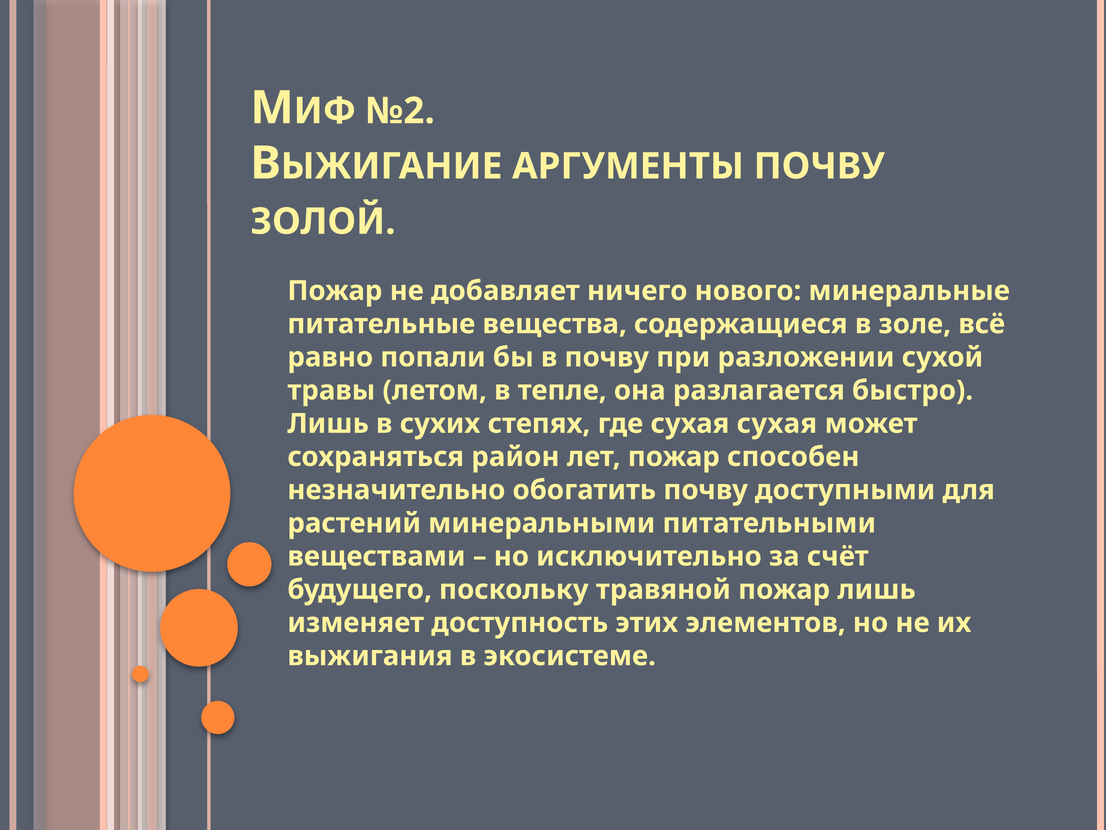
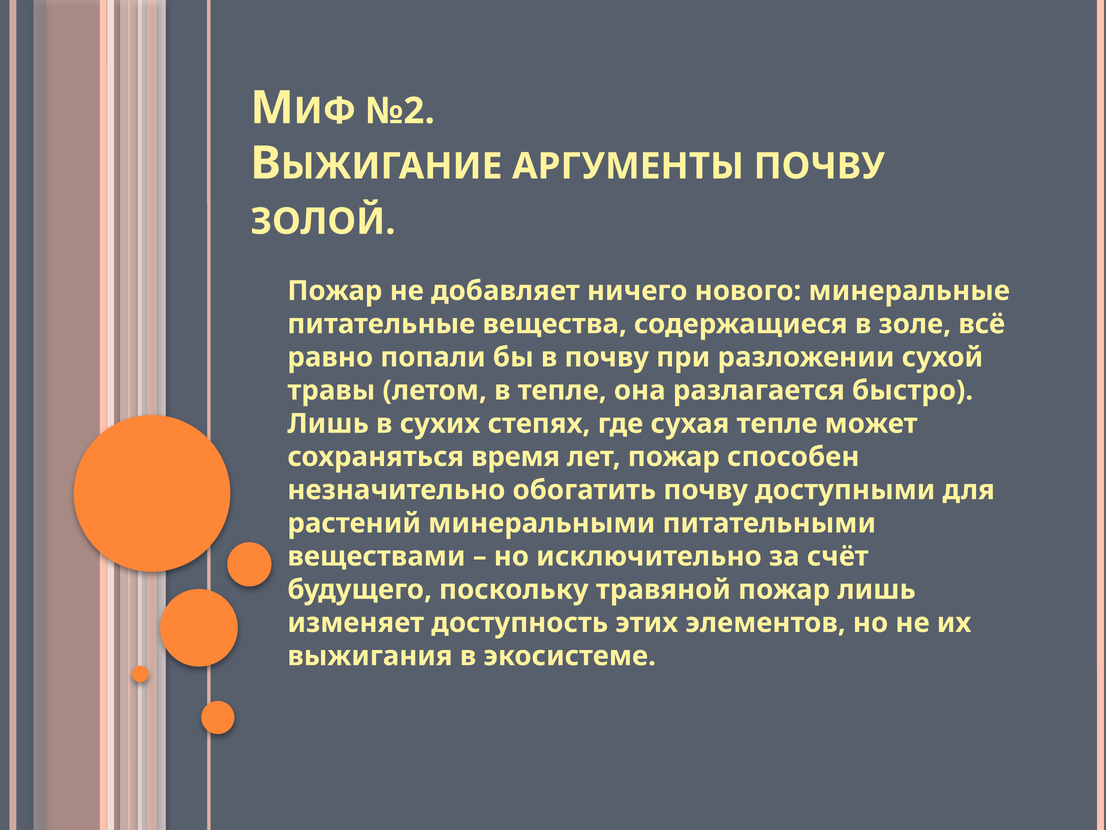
сухая сухая: сухая -> тепле (777, 423)
район: район -> время (516, 457)
